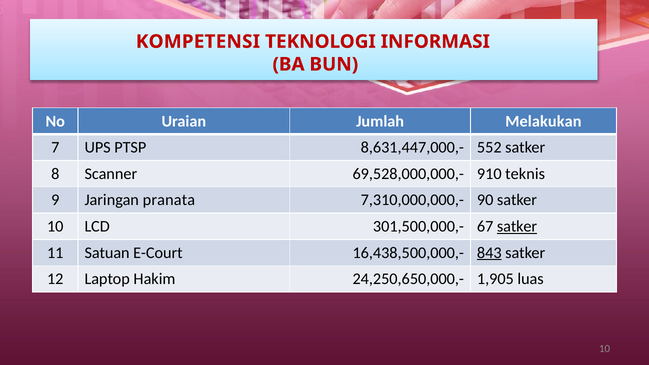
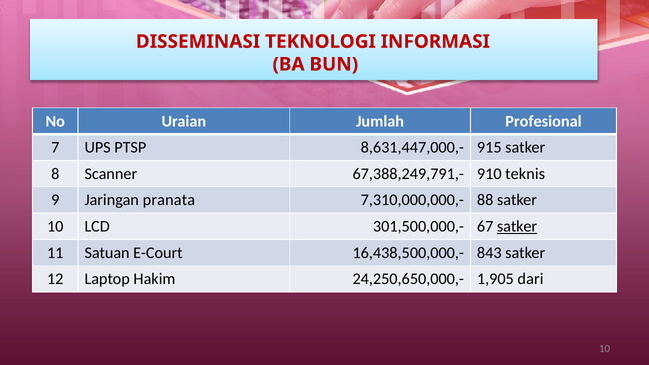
KOMPETENSI: KOMPETENSI -> DISSEMINASI (198, 42)
Melakukan: Melakukan -> Profesional (543, 121)
552: 552 -> 915 (489, 148)
69,528,000,000,-: 69,528,000,000,- -> 67,388,249,791,- (408, 174)
90: 90 -> 88 (485, 200)
843 underline: present -> none (489, 253)
luas: luas -> dari (530, 279)
